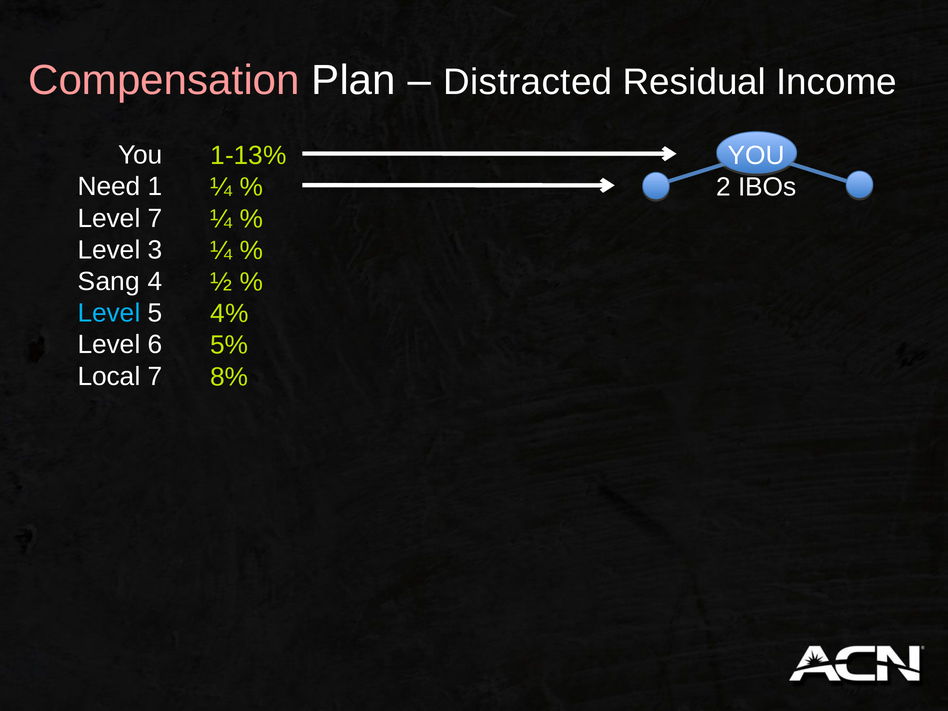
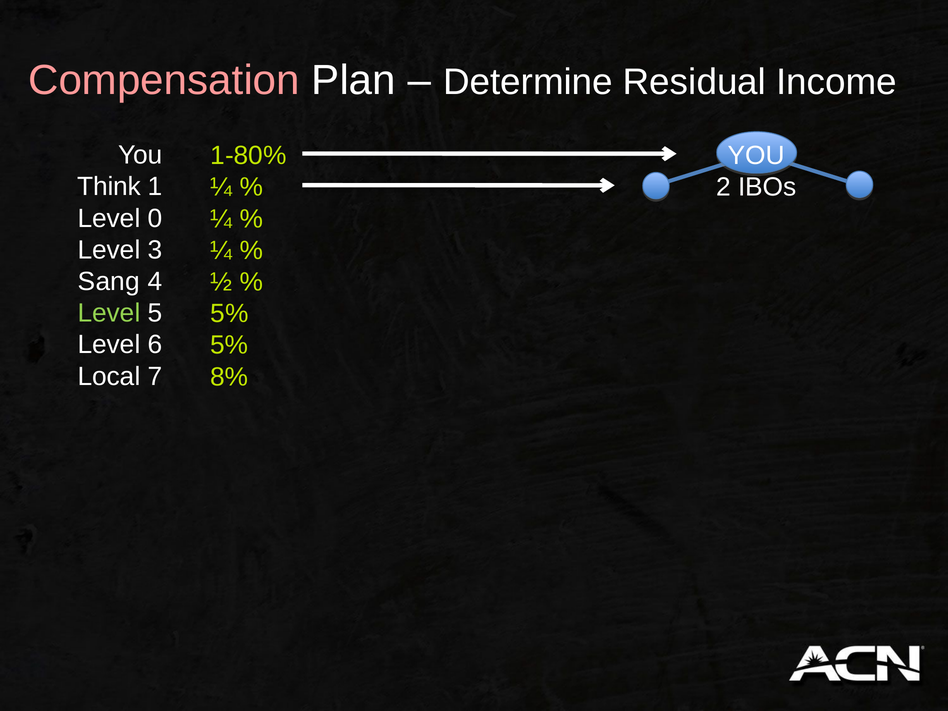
Distracted: Distracted -> Determine (528, 82)
1-13%: 1-13% -> 1-80% (248, 156)
Need: Need -> Think (109, 187)
Level 7: 7 -> 0 (155, 218)
Level colour: light blue -> light green (109, 313)
4%: 4% -> 5% (229, 314)
